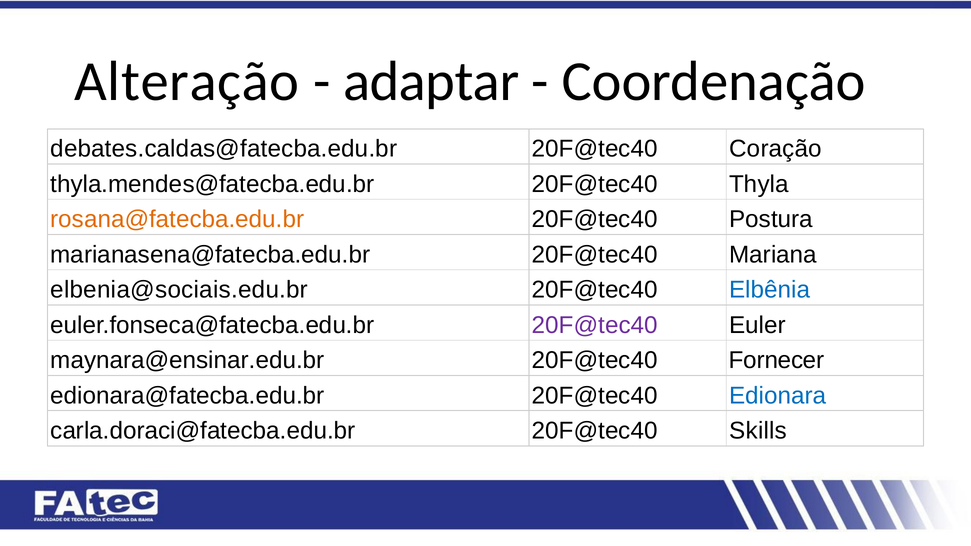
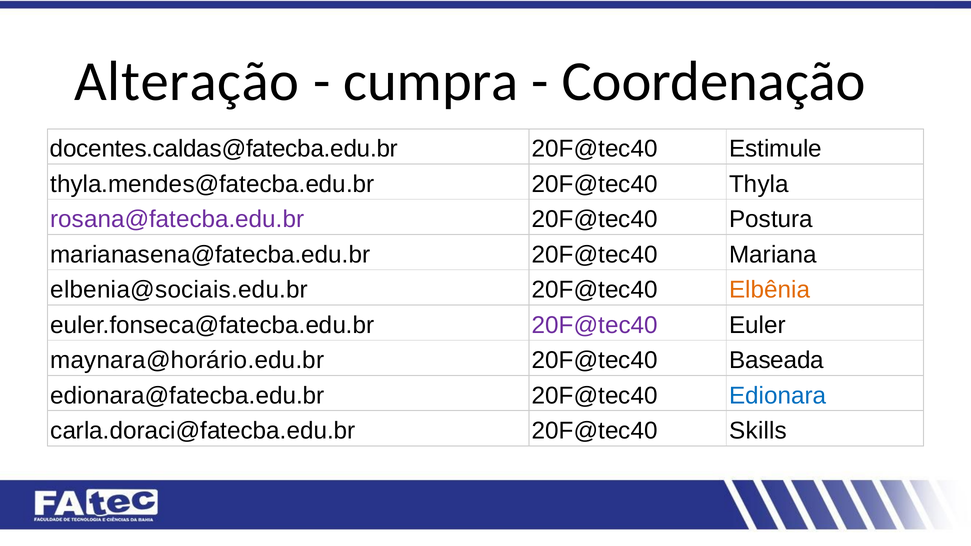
adaptar: adaptar -> cumpra (431, 82)
debates.caldas@fatecba.edu.br: debates.caldas@fatecba.edu.br -> docentes.caldas@fatecba.edu.br (224, 149)
Coração: Coração -> Estimule (776, 149)
rosana@fatecba.edu.br colour: orange -> purple (177, 219)
Elbênia colour: blue -> orange (770, 290)
maynara@ensinar.edu.br: maynara@ensinar.edu.br -> maynara@horário.edu.br (187, 360)
Fornecer: Fornecer -> Baseada (777, 360)
